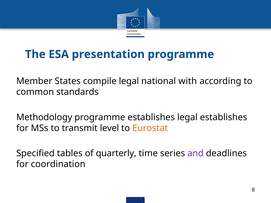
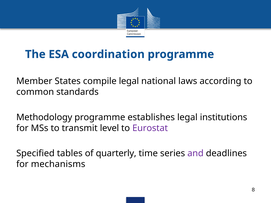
presentation: presentation -> coordination (108, 54)
with: with -> laws (188, 81)
legal establishes: establishes -> institutions (224, 117)
Eurostat colour: orange -> purple (150, 128)
coordination: coordination -> mechanisms (58, 164)
